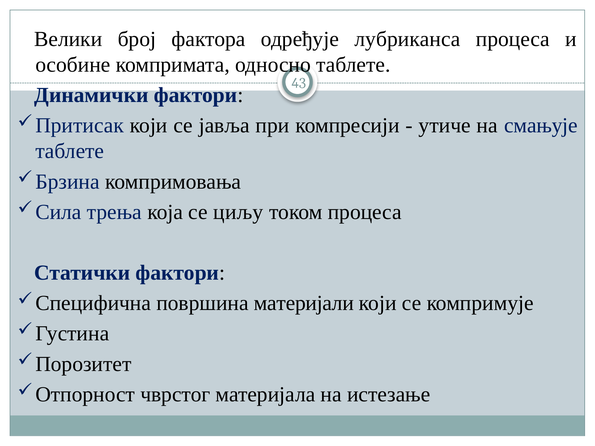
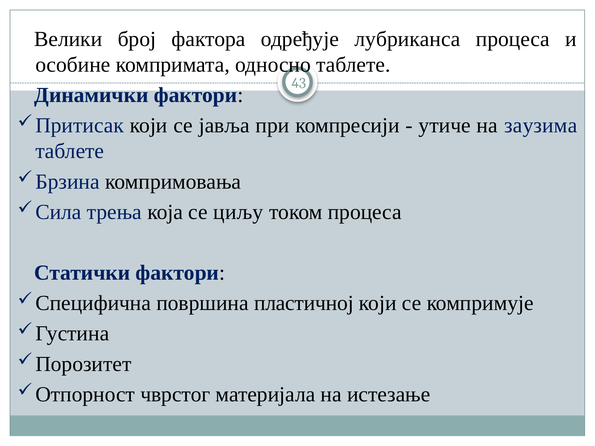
смањује: смањује -> заузима (541, 126)
материјали: материјали -> пластичној (304, 303)
